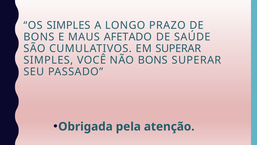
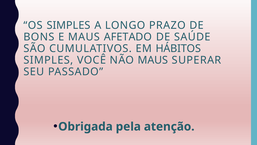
EM SUPERAR: SUPERAR -> HÁBITOS (178, 48)
NÃO BONS: BONS -> MAUS (153, 60)
